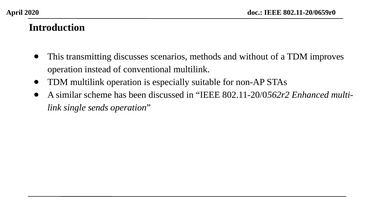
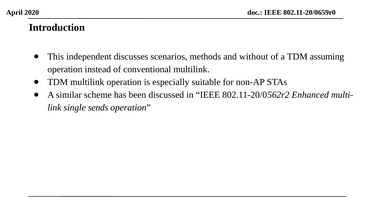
transmitting: transmitting -> independent (89, 57)
improves: improves -> assuming (327, 57)
